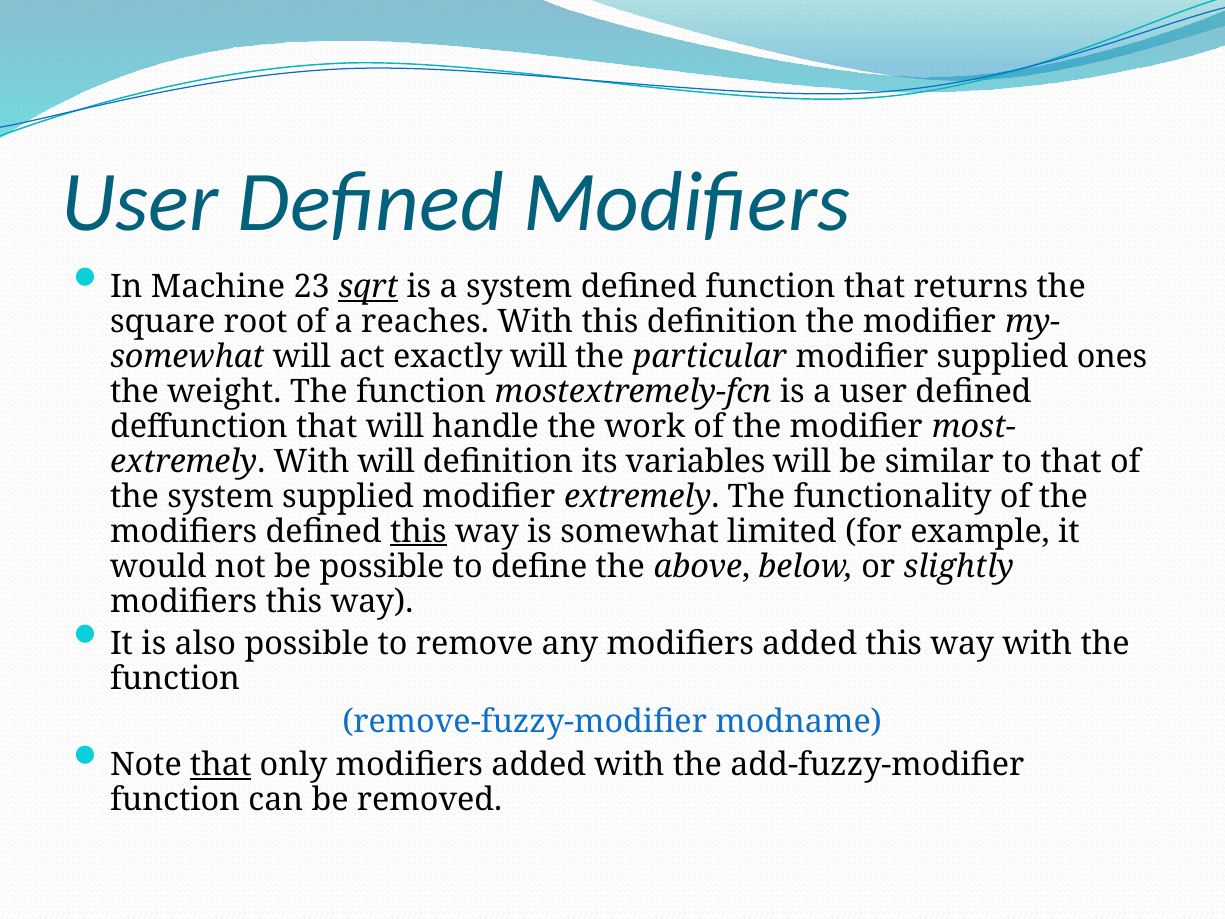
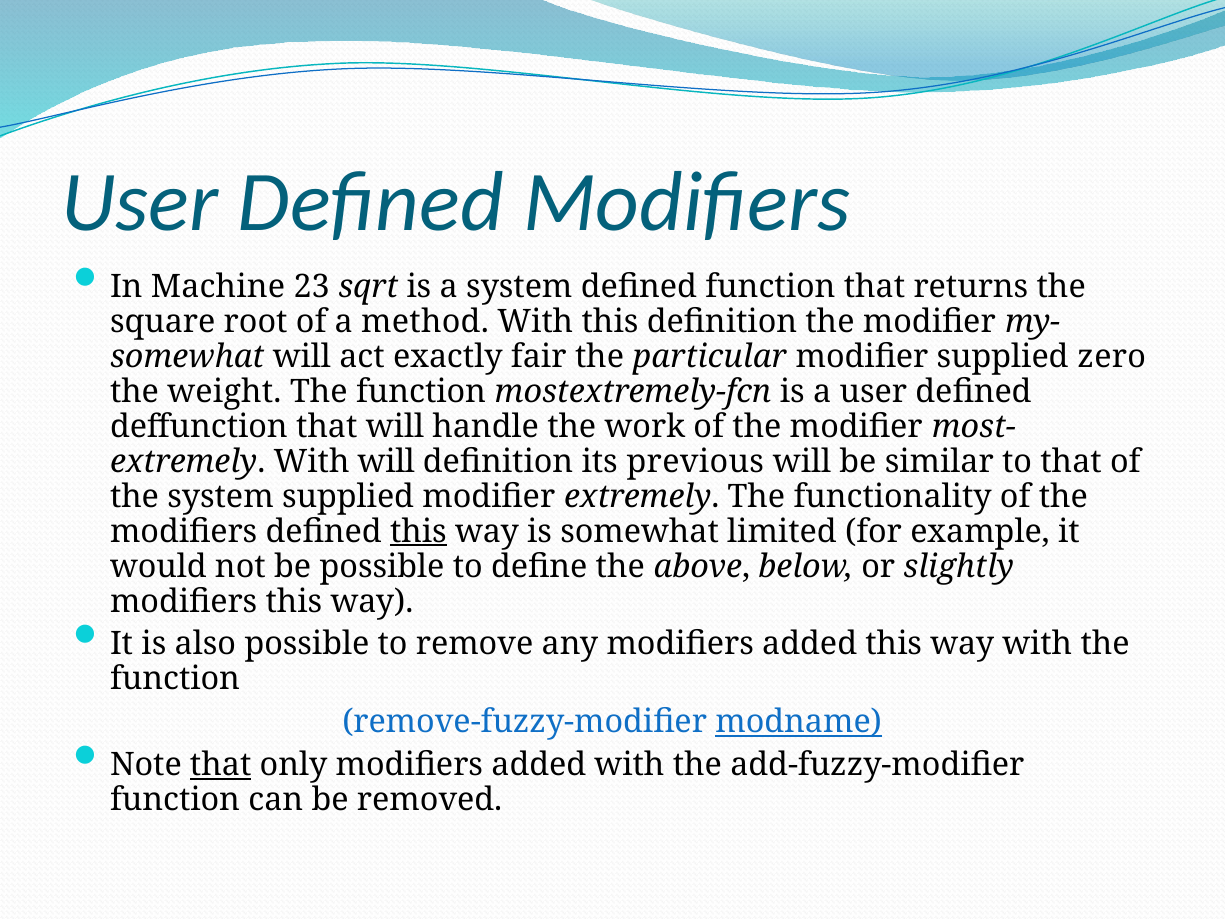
sqrt underline: present -> none (368, 287)
reaches: reaches -> method (425, 322)
exactly will: will -> fair (539, 357)
ones: ones -> zero (1112, 357)
variables: variables -> previous (695, 462)
modname underline: none -> present (799, 722)
